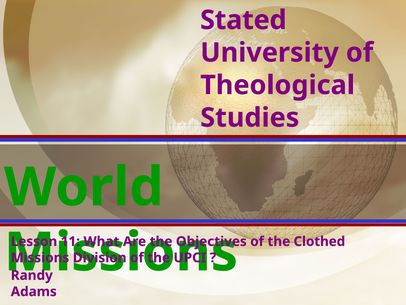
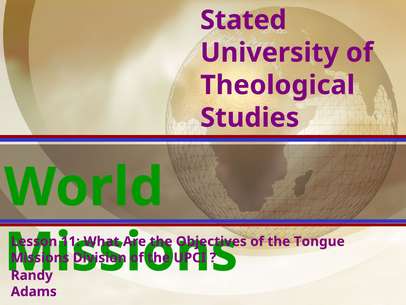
Clothed: Clothed -> Tongue (319, 241)
